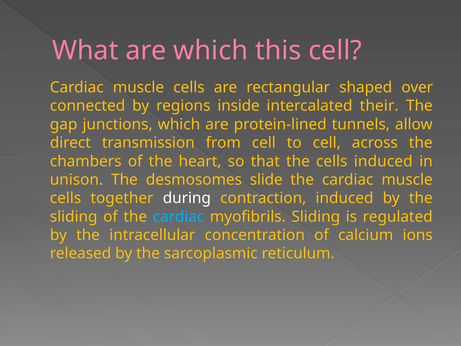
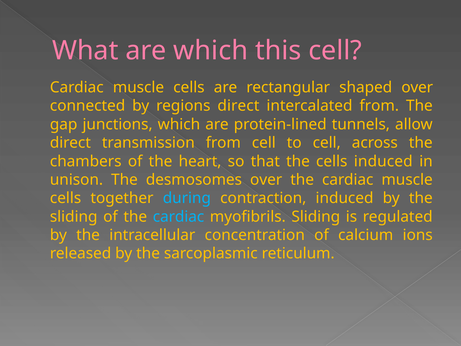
regions inside: inside -> direct (238, 106)
intercalated their: their -> from (379, 106)
desmosomes slide: slide -> over (266, 180)
during colour: white -> light blue (187, 198)
